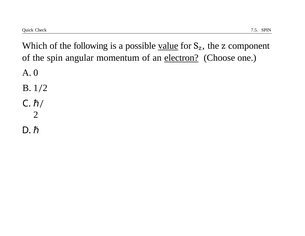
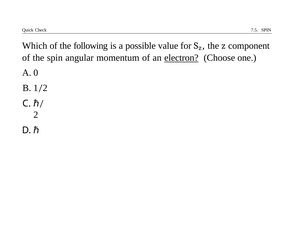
value underline: present -> none (168, 46)
